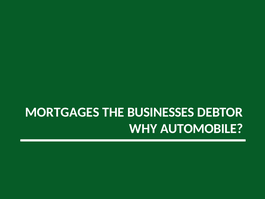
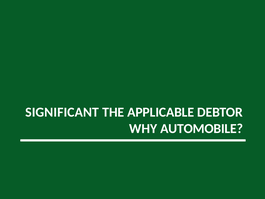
MORTGAGES: MORTGAGES -> SIGNIFICANT (62, 112)
BUSINESSES: BUSINESSES -> APPLICABLE (161, 112)
